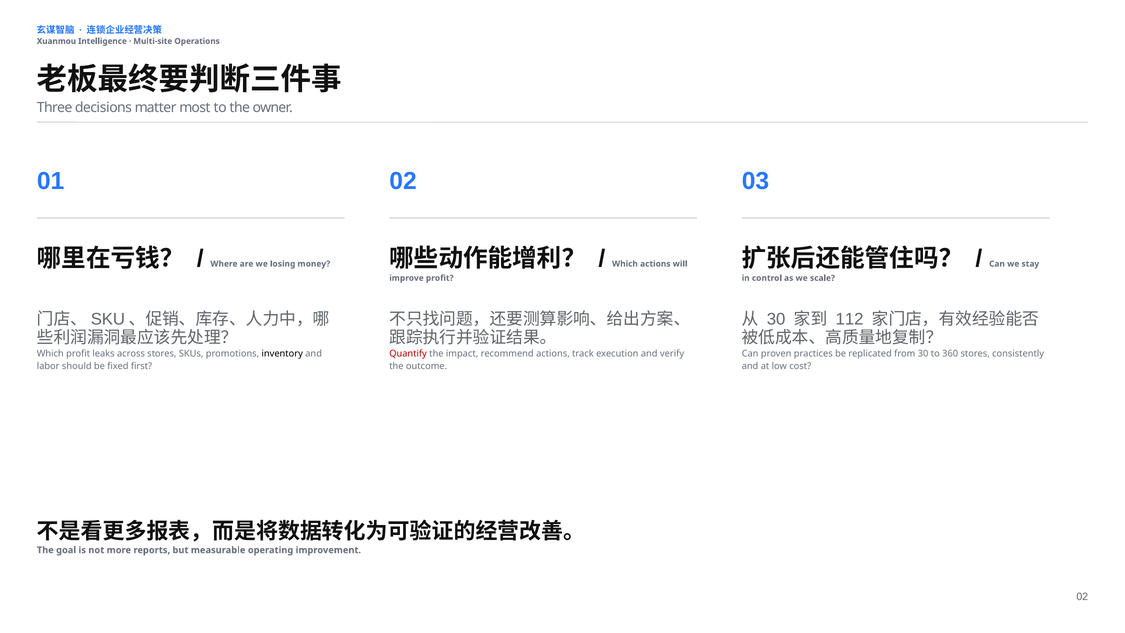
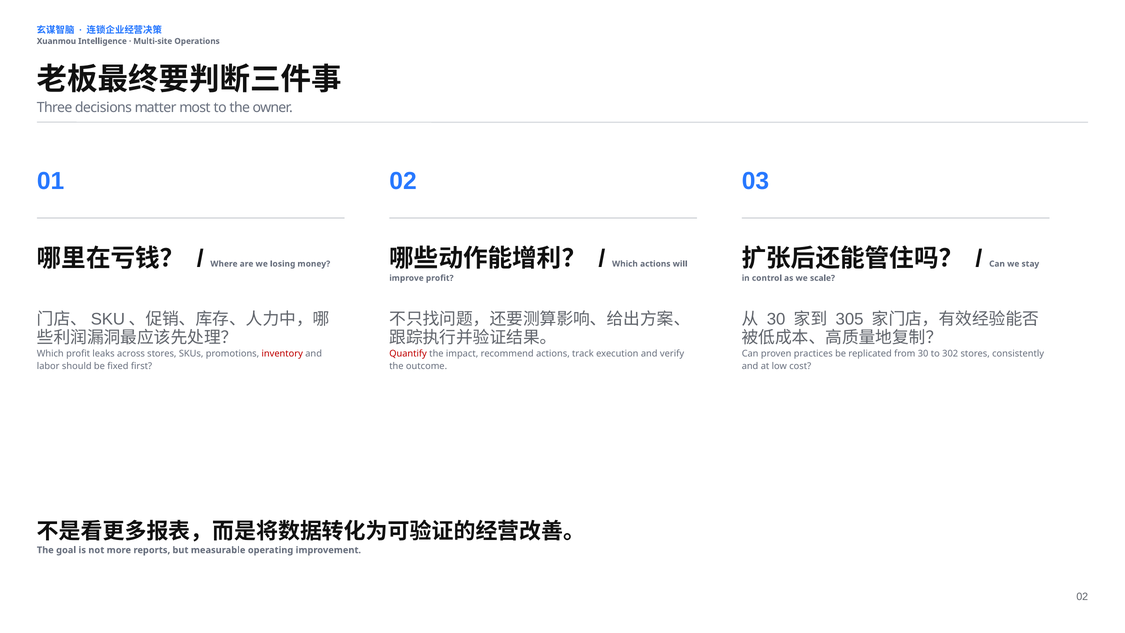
112: 112 -> 305 (850, 319)
inventory colour: black -> red (282, 354)
360: 360 -> 302 (950, 354)
